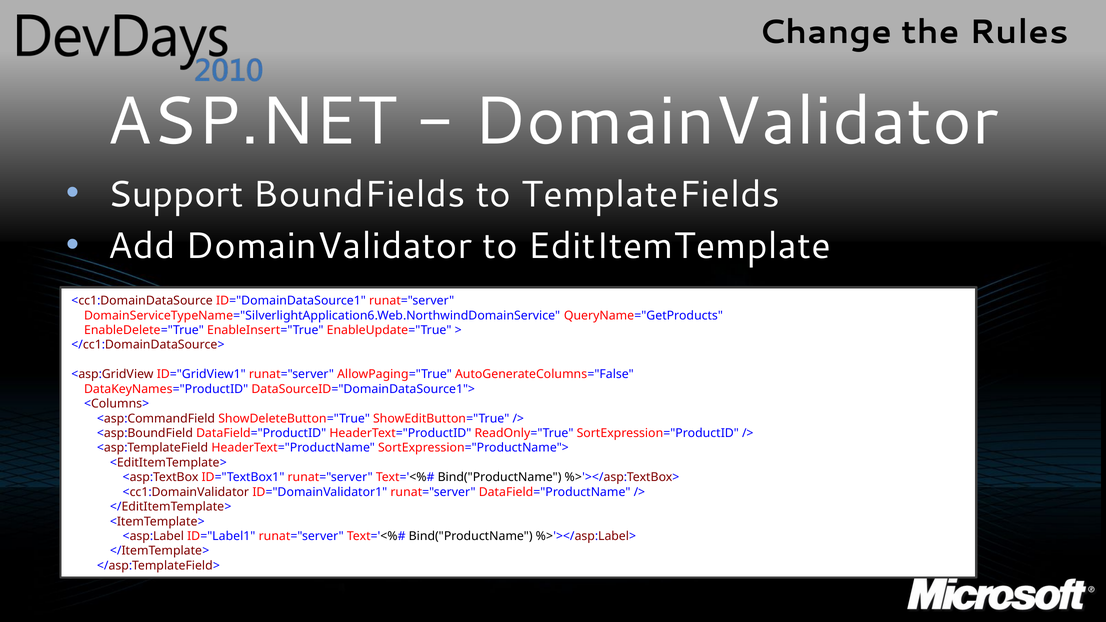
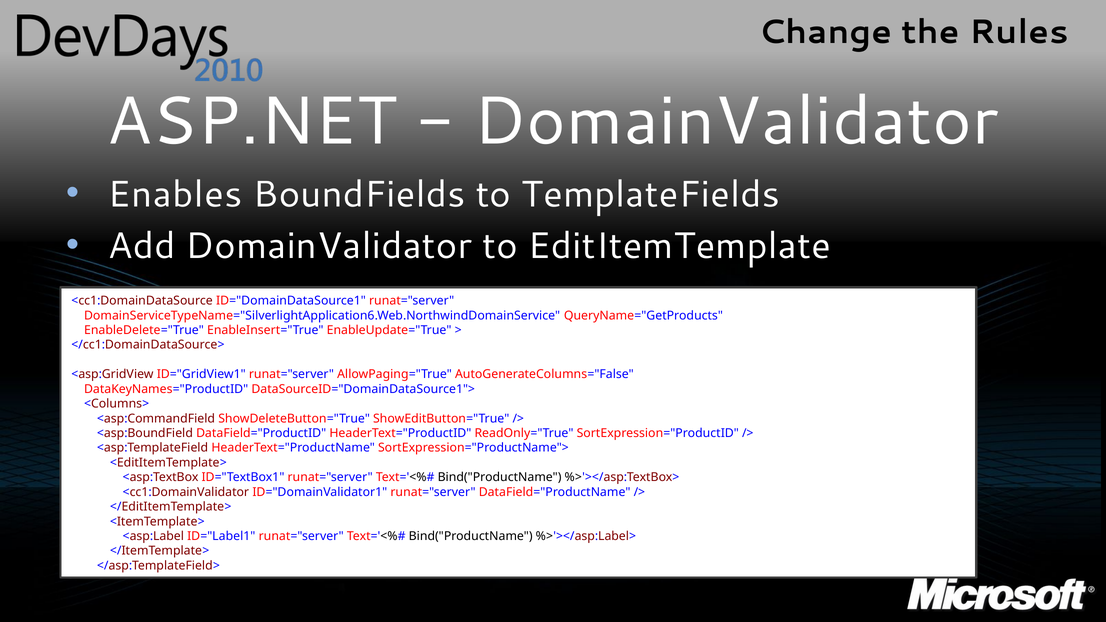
Support: Support -> Enables (175, 194)
